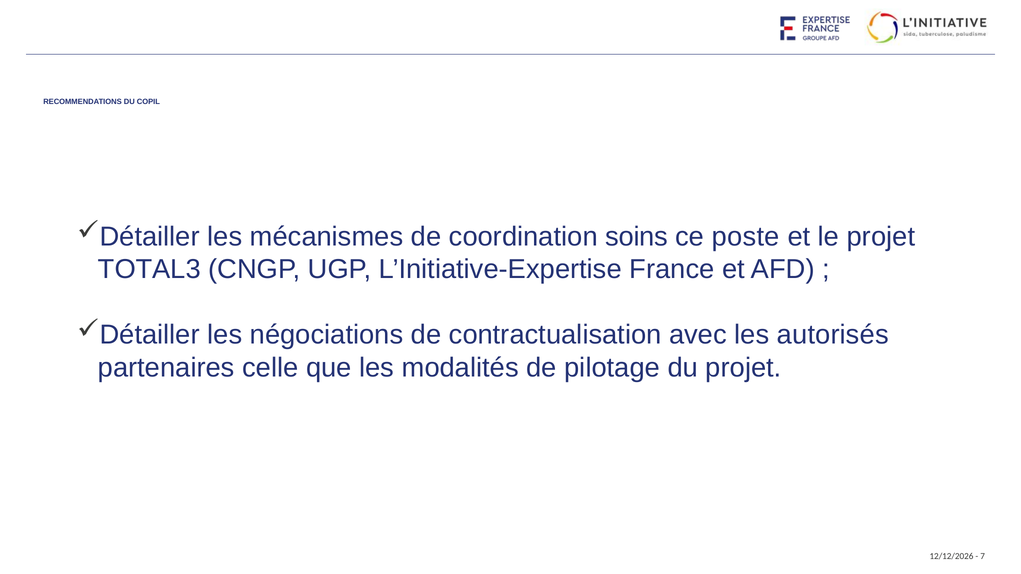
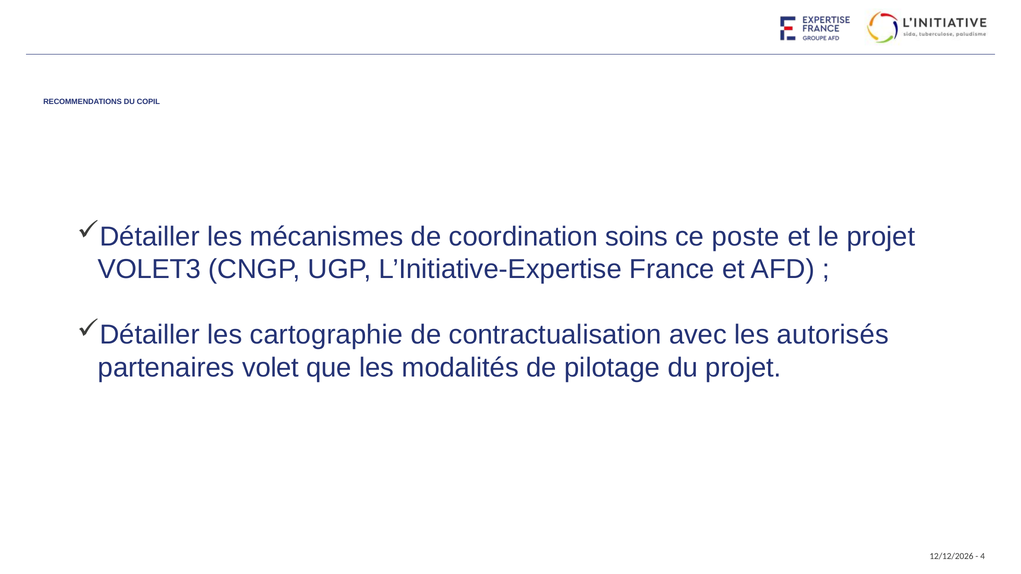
TOTAL3: TOTAL3 -> VOLET3 (149, 269)
négociations: négociations -> cartographie (327, 335)
celle: celle -> volet (270, 368)
7: 7 -> 4 (983, 556)
